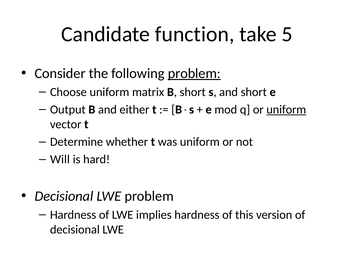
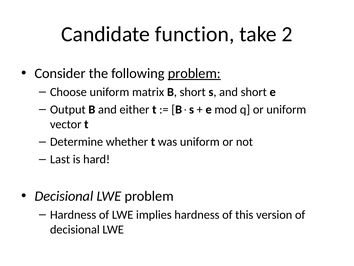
5: 5 -> 2 (287, 34)
uniform underline: present -> none (286, 109)
Will: Will -> Last (60, 159)
